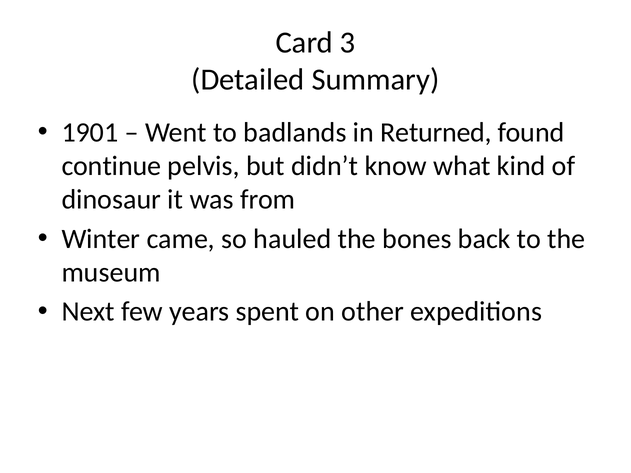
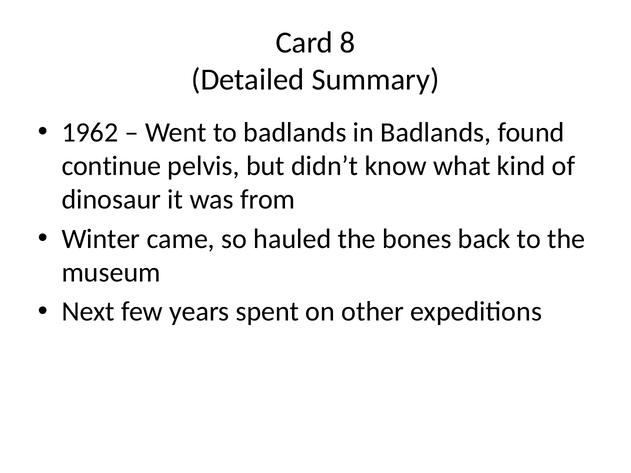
3: 3 -> 8 (348, 43)
1901: 1901 -> 1962 (90, 132)
in Returned: Returned -> Badlands (436, 132)
